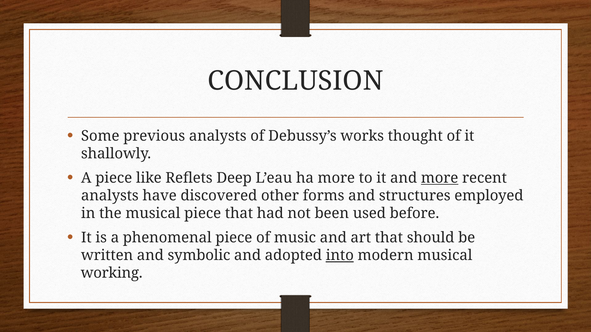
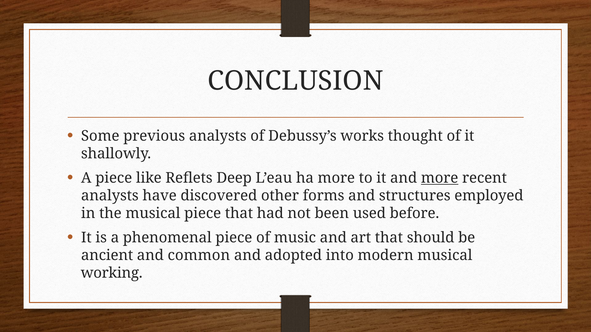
written: written -> ancient (107, 256)
symbolic: symbolic -> common (199, 256)
into underline: present -> none (340, 256)
